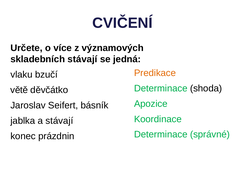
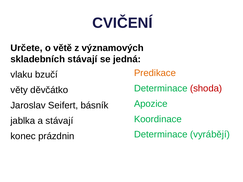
více: více -> větě (63, 48)
shoda colour: black -> red (206, 88)
větě: větě -> věty (19, 90)
správné: správné -> vyrábějí (210, 135)
